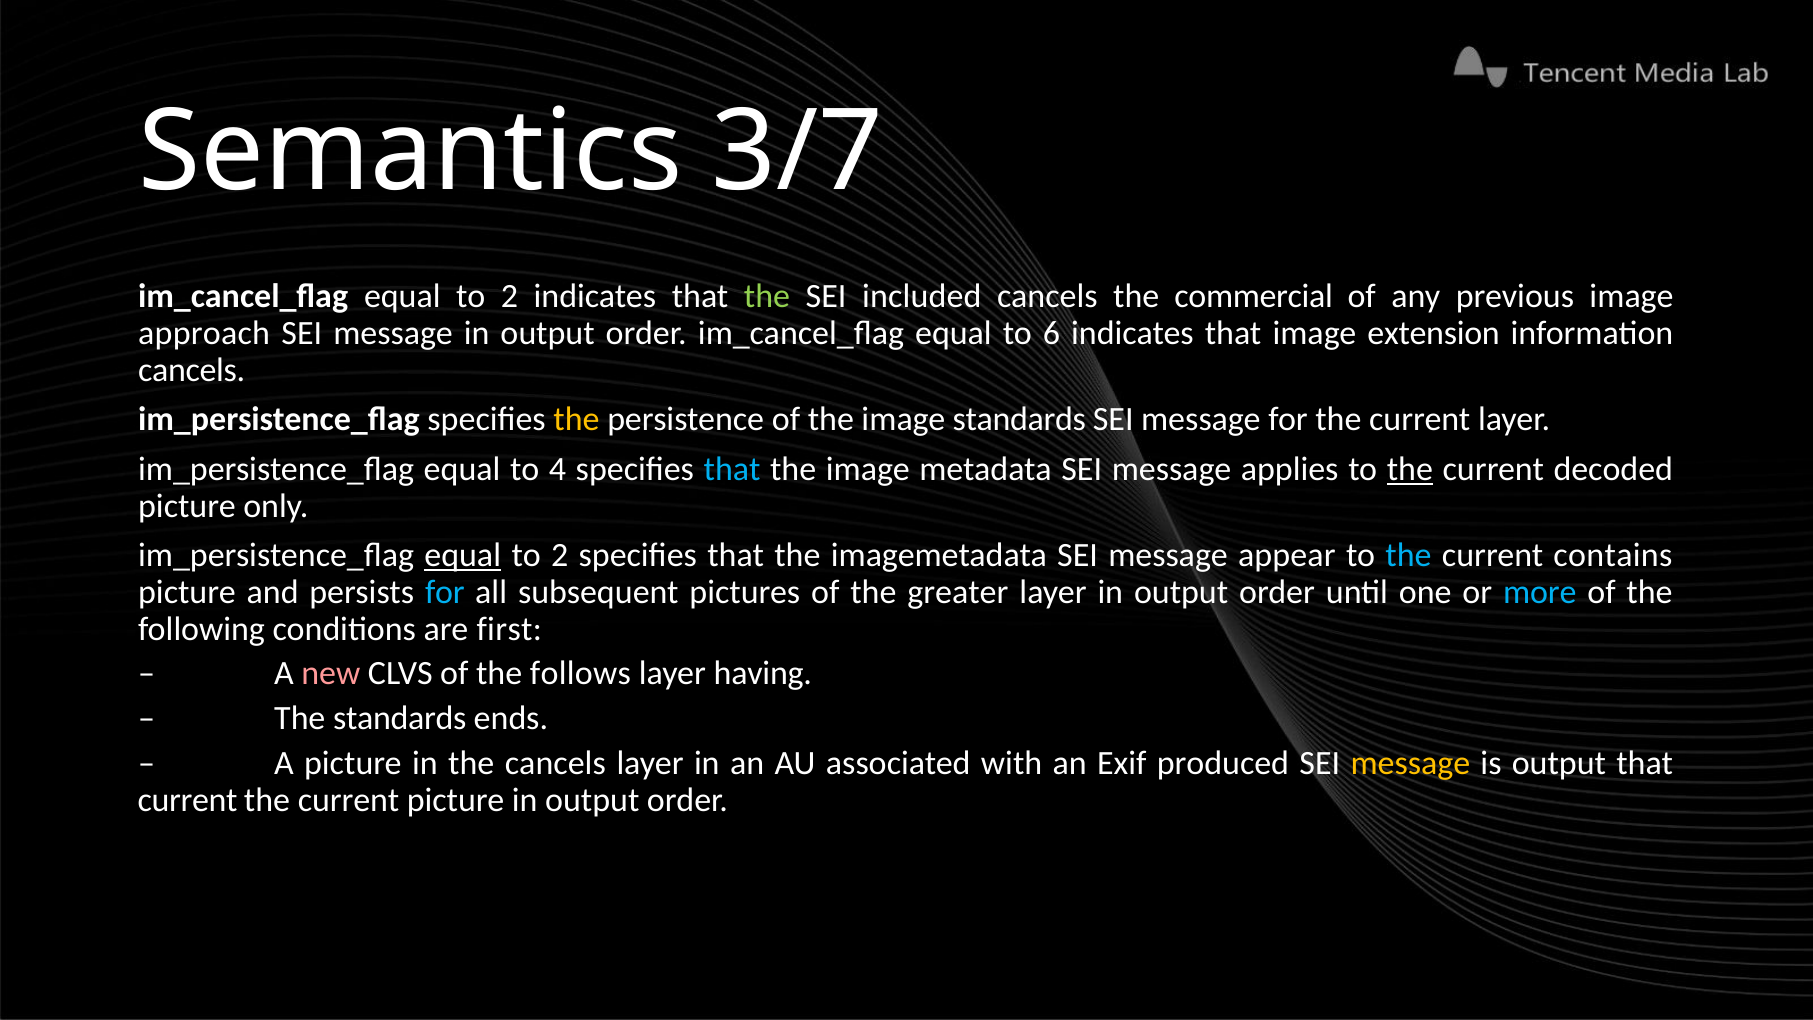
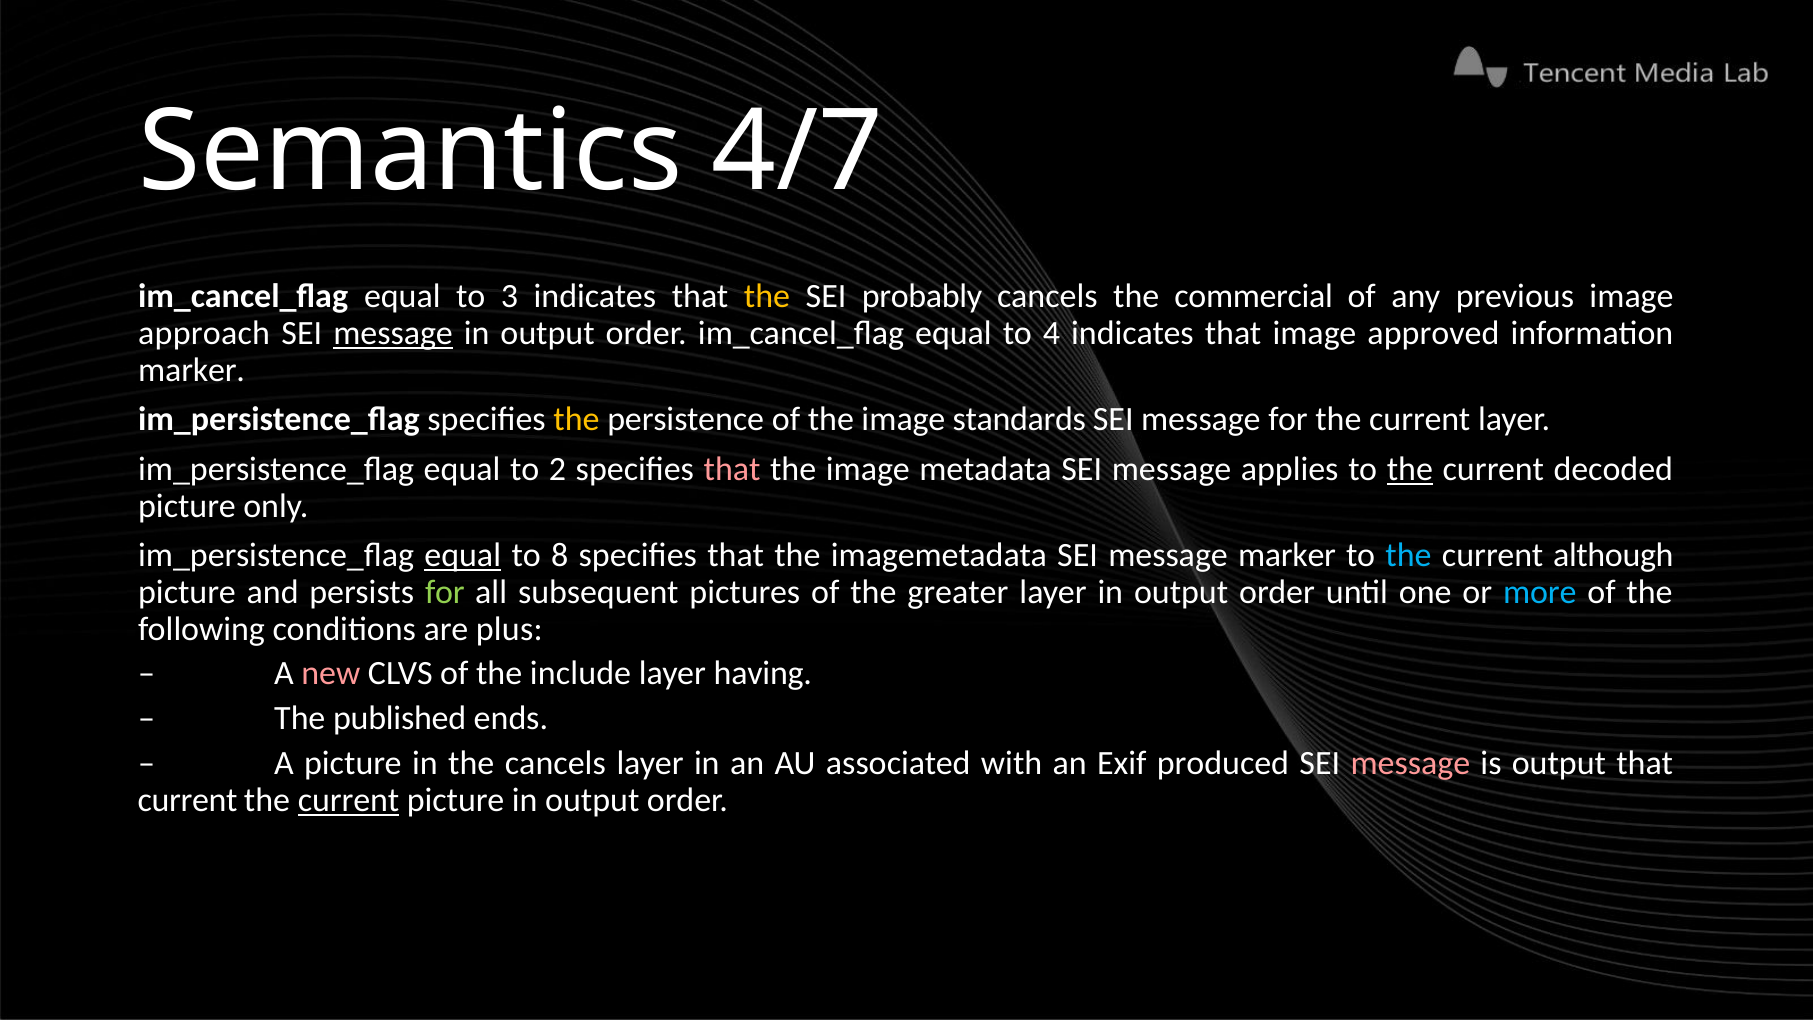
3/7: 3/7 -> 4/7 (798, 152)
im_cancel_flag equal to 2: 2 -> 3 (509, 296)
the colour: light green -> yellow (767, 296)
included: included -> probably (922, 296)
message underline: none -> present (393, 333)
6: 6 -> 4 (1052, 333)
extension: extension -> approved (1433, 333)
cancels: cancels -> marker (192, 370)
4: 4 -> 2 (558, 469)
that colour: light blue -> pink (732, 469)
2: 2 -> 8 (560, 555)
message appear: appear -> marker (1287, 555)
contains: contains -> although (1613, 555)
for colour: light blue -> light green (445, 592)
first: first -> plus (509, 629)
follows: follows -> include (581, 674)
The standards: standards -> published (400, 718)
message colour: yellow -> pink (1410, 763)
current underline: none -> present (349, 800)
